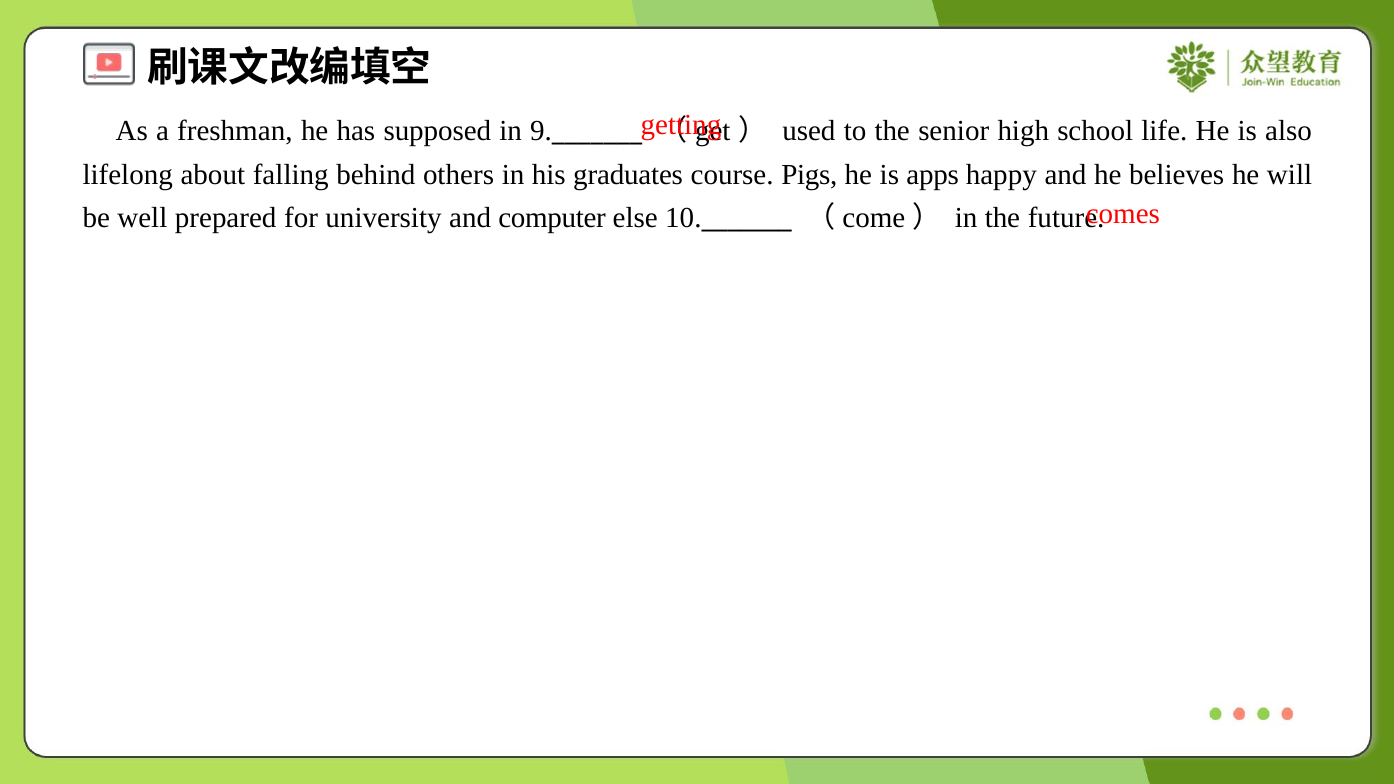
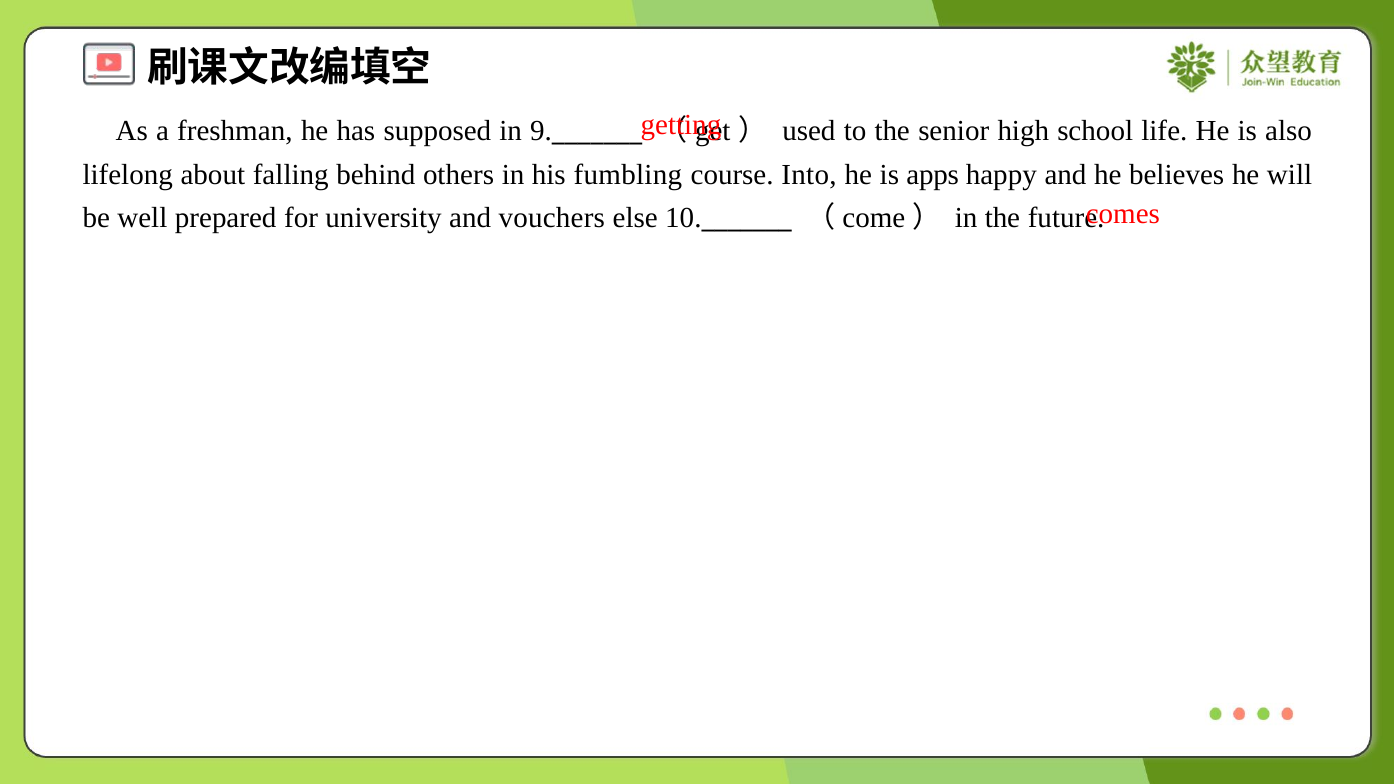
graduates: graduates -> fumbling (628, 175)
Pigs: Pigs -> Into (809, 175)
computer: computer -> vouchers (552, 218)
